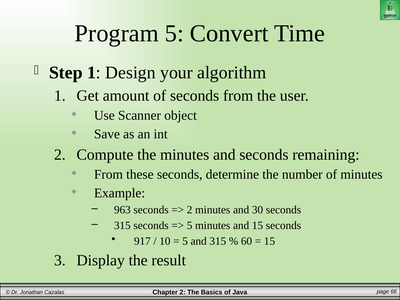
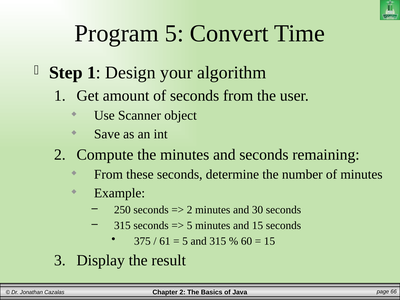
963: 963 -> 250 (122, 210)
917: 917 -> 375 (142, 241)
10: 10 -> 61 (165, 241)
